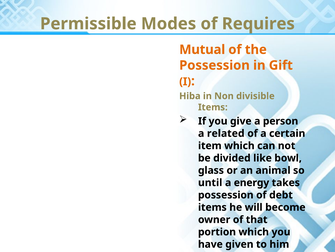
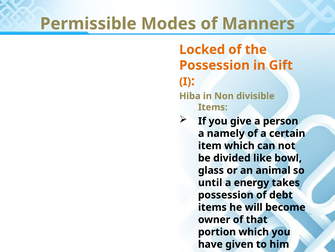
Requires: Requires -> Manners (258, 24)
Mutual: Mutual -> Locked (202, 49)
related: related -> namely (226, 133)
